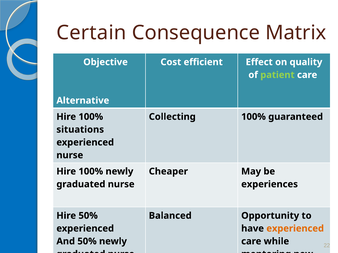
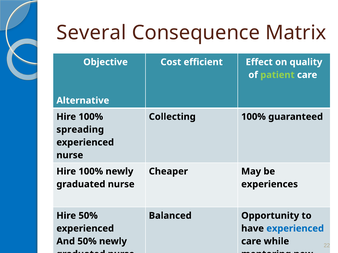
Certain: Certain -> Several (91, 33)
situations: situations -> spreading (80, 130)
experienced colour: orange -> blue (295, 229)
